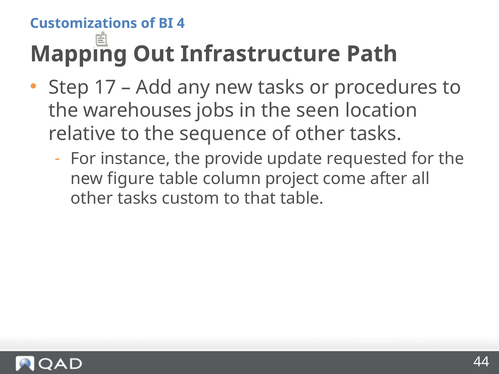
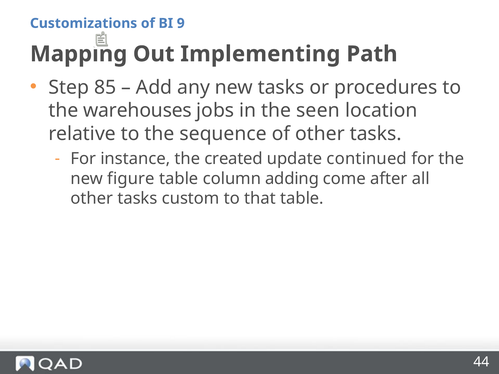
4: 4 -> 9 (181, 23)
Infrastructure: Infrastructure -> Implementing (260, 54)
17: 17 -> 85 (105, 87)
provide: provide -> created (234, 159)
requested: requested -> continued (367, 159)
project: project -> adding (292, 179)
